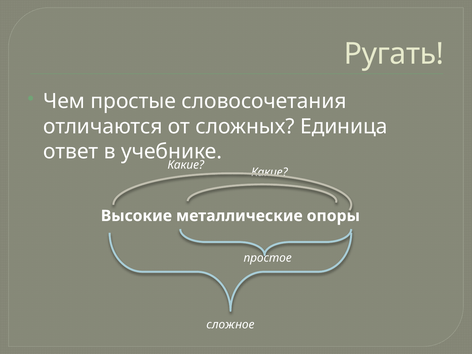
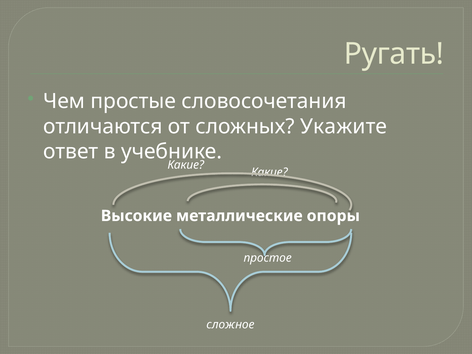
Единица: Единица -> Укажите (344, 127)
